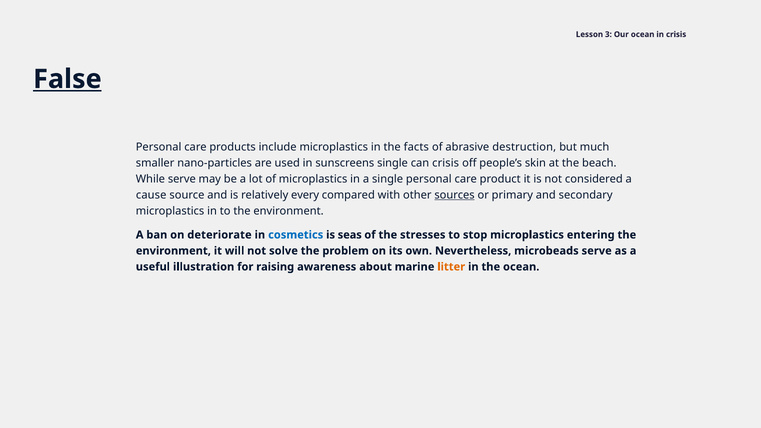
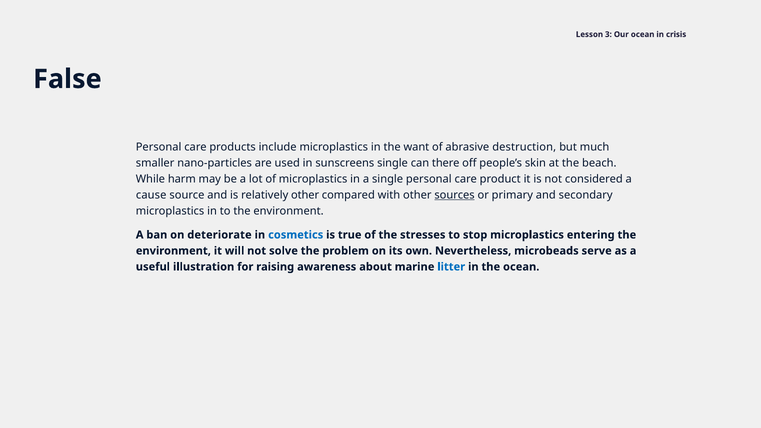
False underline: present -> none (67, 79)
facts: facts -> want (416, 147)
can crisis: crisis -> there (446, 163)
While serve: serve -> harm (182, 179)
relatively every: every -> other (305, 195)
seas: seas -> true (350, 235)
litter colour: orange -> blue (451, 267)
